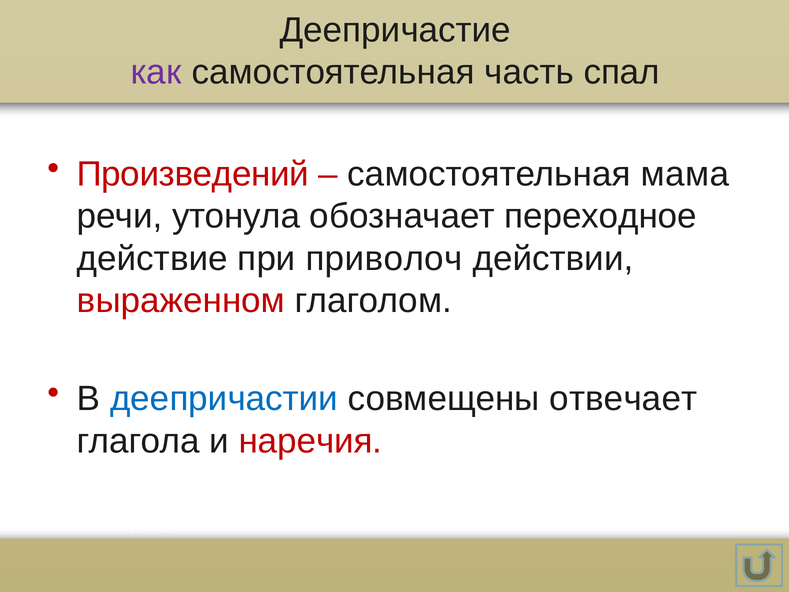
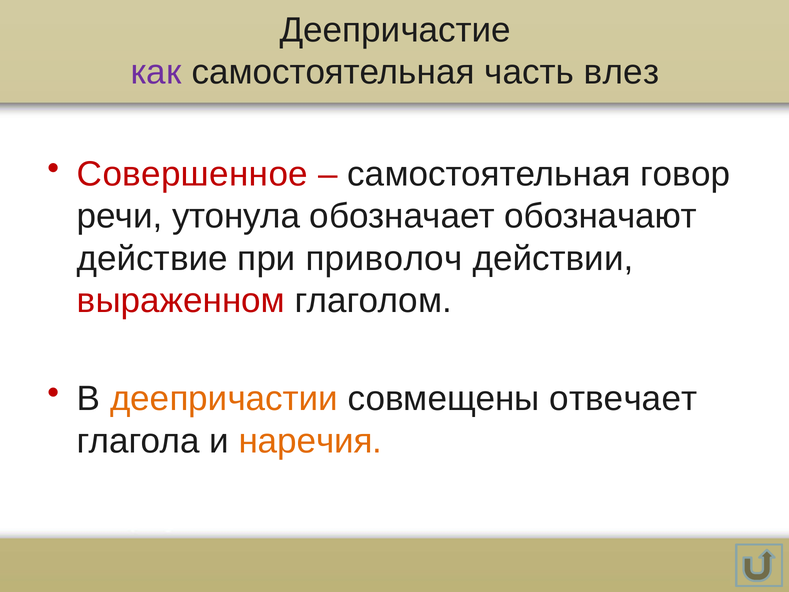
спал: спал -> влез (621, 72)
Произведений: Произведений -> Совершенное (192, 174)
мама: мама -> говор (685, 174)
переходное: переходное -> обозначают (601, 216)
деепричастии colour: blue -> orange (224, 399)
наречия colour: red -> orange (310, 441)
